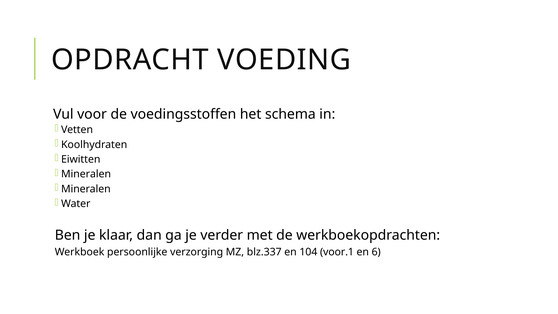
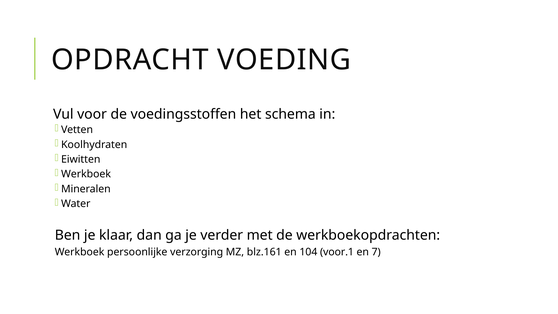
Mineralen: Mineralen -> Werkboek (86, 174)
blz.337: blz.337 -> blz.161 (264, 252)
6: 6 -> 7 (376, 252)
